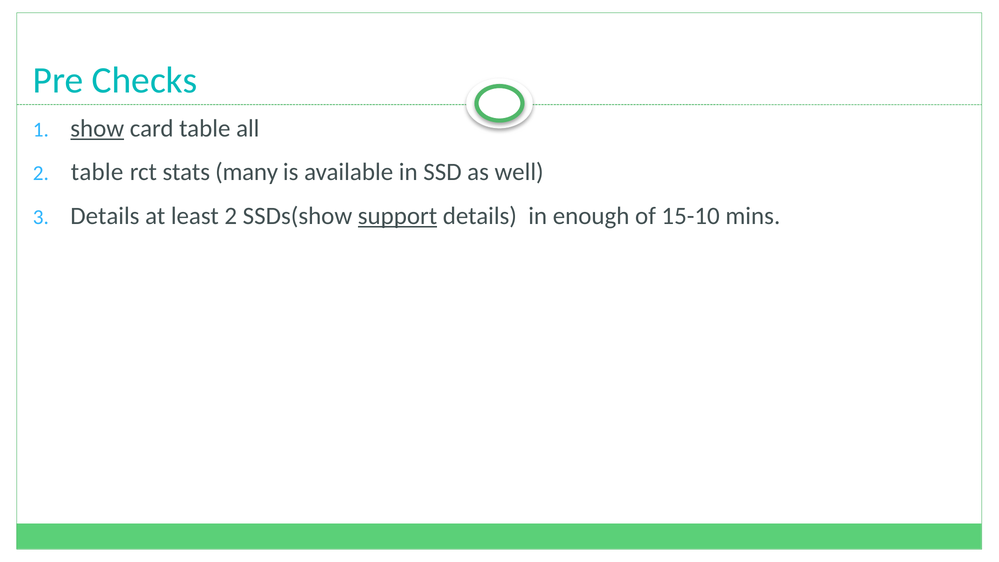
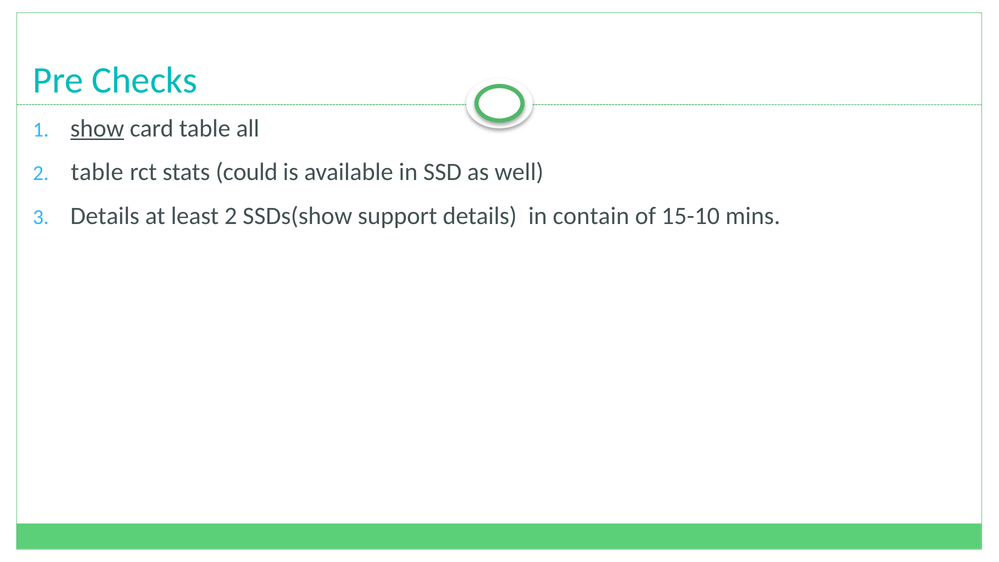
many: many -> could (247, 172)
support underline: present -> none (397, 216)
enough: enough -> contain (591, 216)
